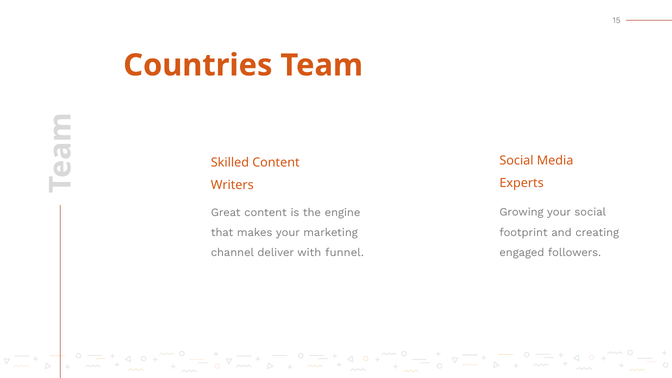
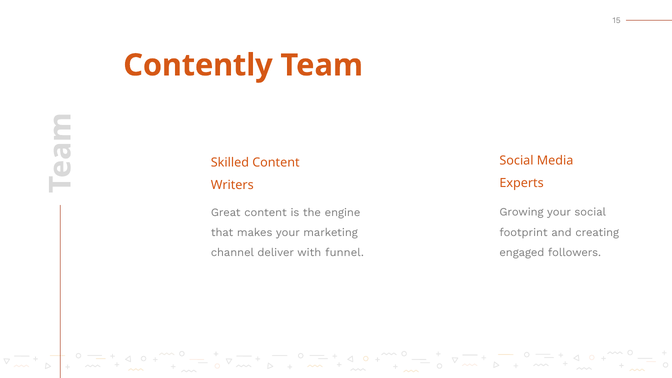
Countries: Countries -> Contently (198, 65)
